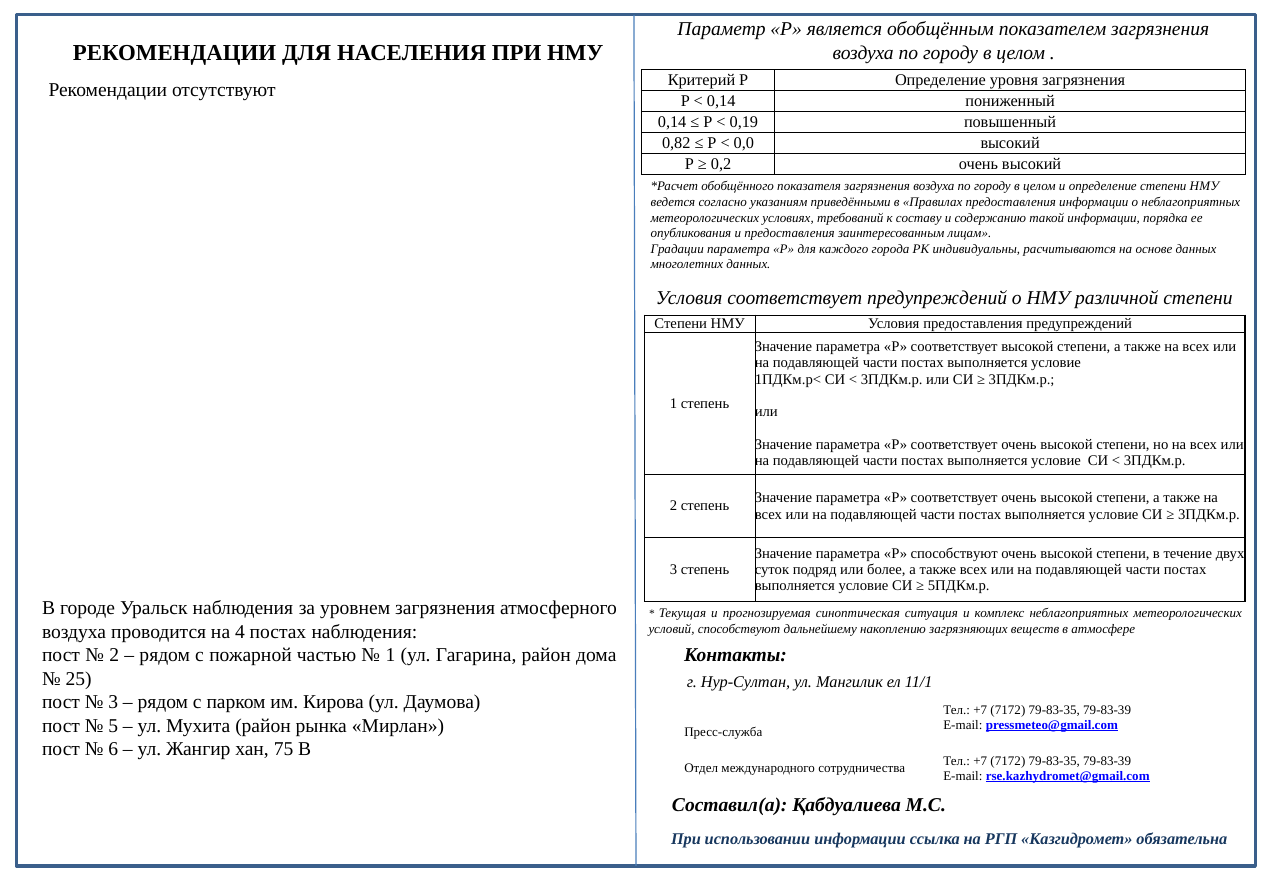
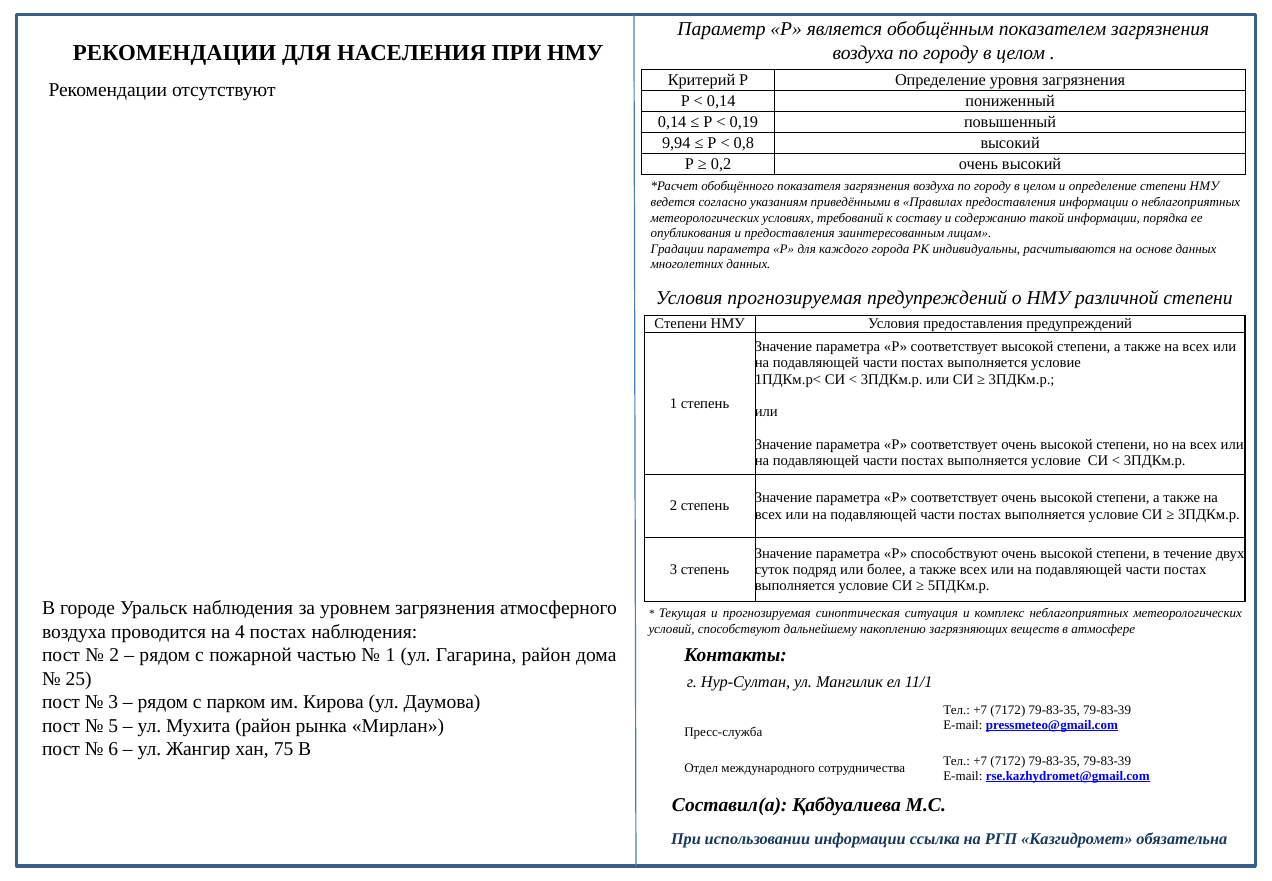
0,82: 0,82 -> 9,94 (676, 143)
0,0: 0,0 -> 0,8 (744, 143)
Условия соответствует: соответствует -> прогнозируемая (795, 298)
